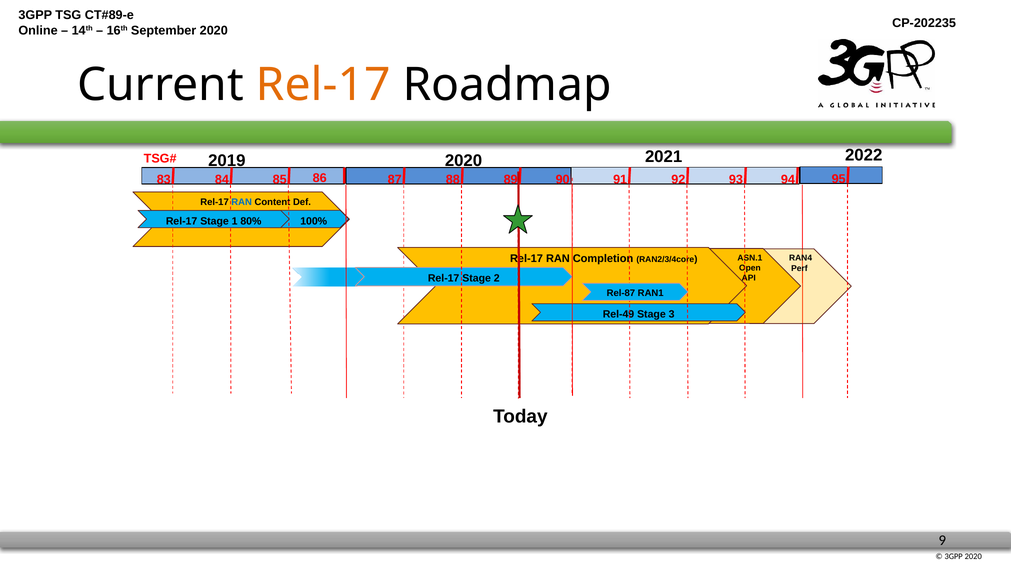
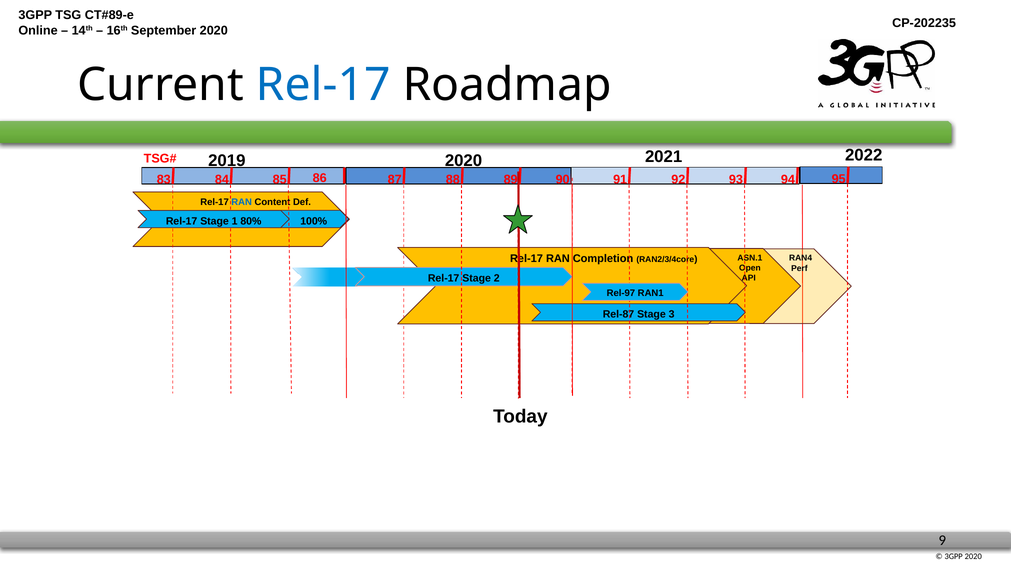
Rel-17 colour: orange -> blue (323, 85)
Rel-87: Rel-87 -> Rel-97 (621, 293)
Rel-49: Rel-49 -> Rel-87 (619, 314)
